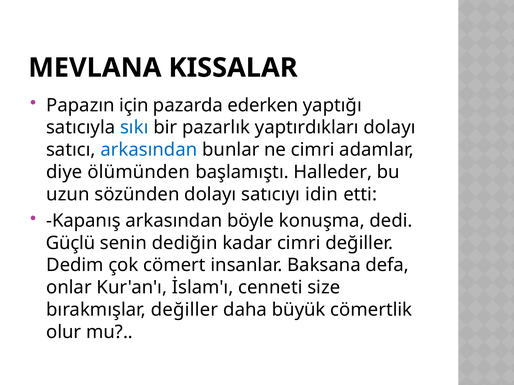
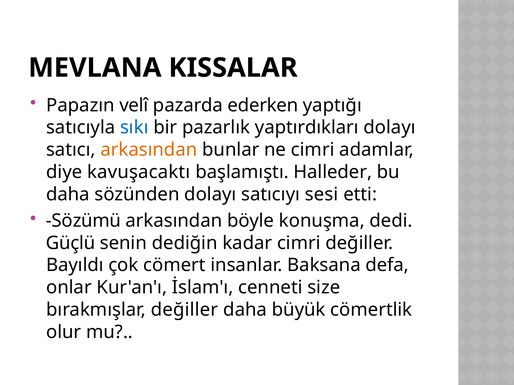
için: için -> velî (134, 105)
arkasından colour: blue -> orange (149, 150)
ölümünden: ölümünden -> kavuşacaktı (139, 172)
uzun: uzun -> daha (68, 194)
idin: idin -> sesi (322, 194)
Kapanış: Kapanış -> Sözümü (83, 221)
Dedim: Dedim -> Bayıldı (75, 266)
